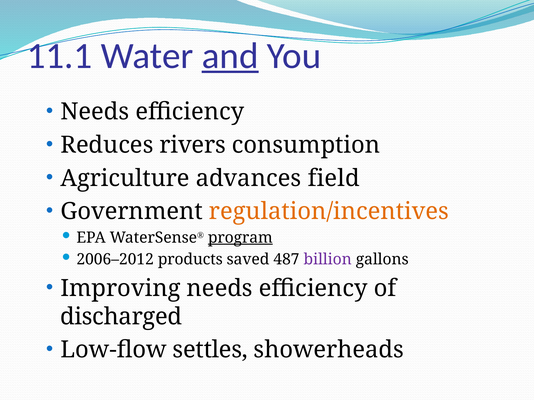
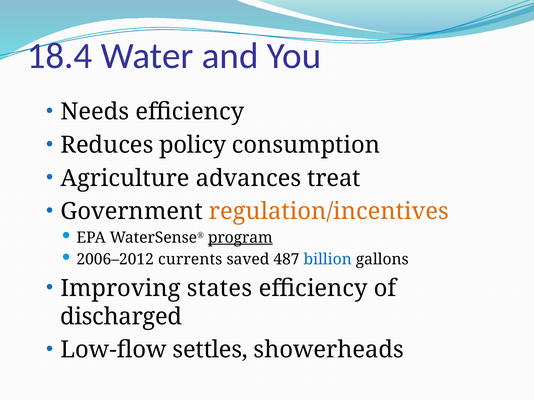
11.1: 11.1 -> 18.4 (60, 56)
and underline: present -> none (230, 56)
rivers: rivers -> policy (193, 145)
field: field -> treat (334, 178)
products: products -> currents (190, 260)
billion colour: purple -> blue (328, 260)
Improving needs: needs -> states (220, 289)
